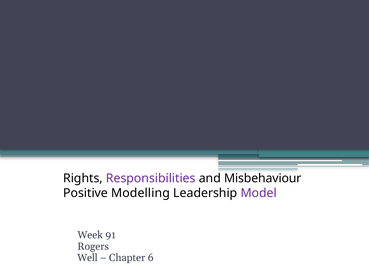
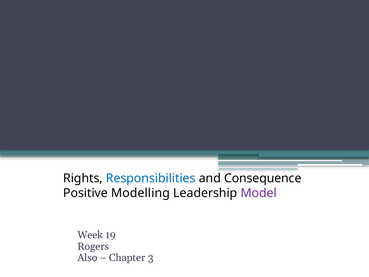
Responsibilities colour: purple -> blue (151, 178)
Misbehaviour: Misbehaviour -> Consequence (263, 178)
91: 91 -> 19 (111, 235)
Well: Well -> Also (87, 258)
6: 6 -> 3 (151, 258)
